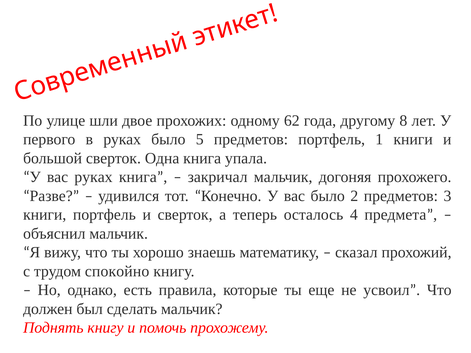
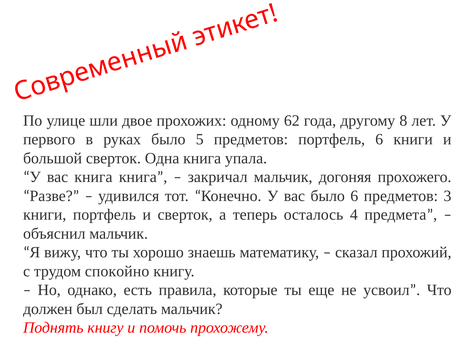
портфель 1: 1 -> 6 (379, 140)
вас руках: руках -> книга (93, 177)
было 2: 2 -> 6 (354, 196)
